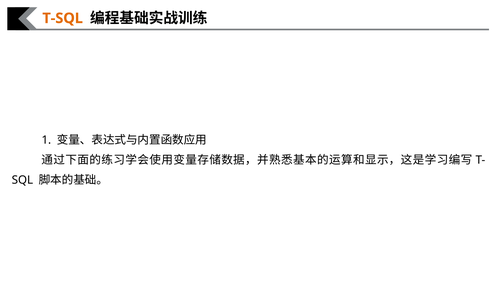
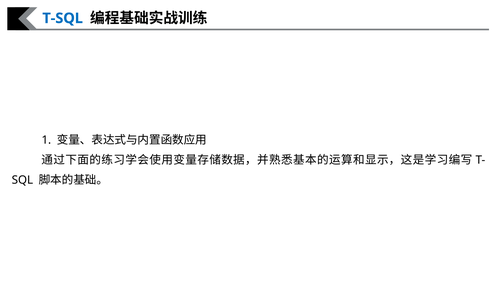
T-SQL colour: orange -> blue (63, 18)
